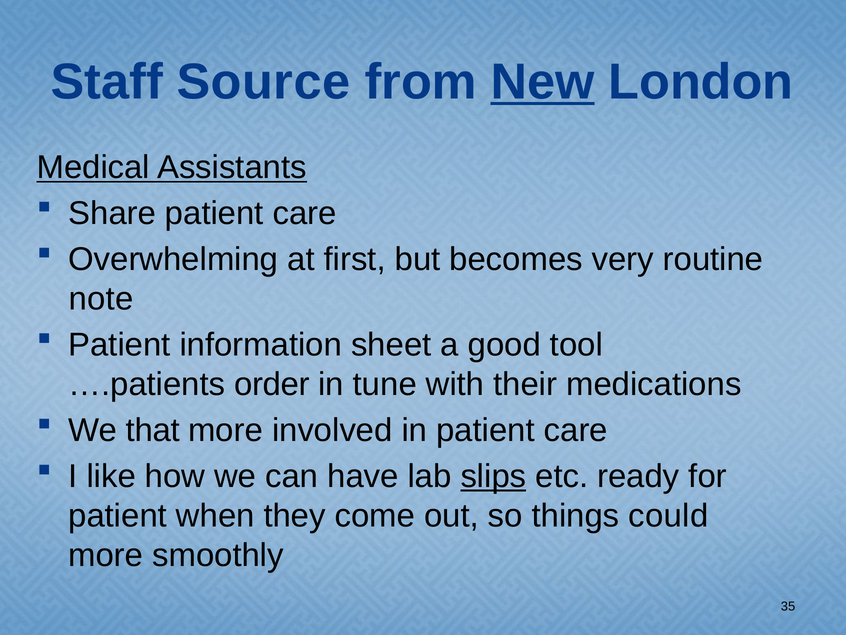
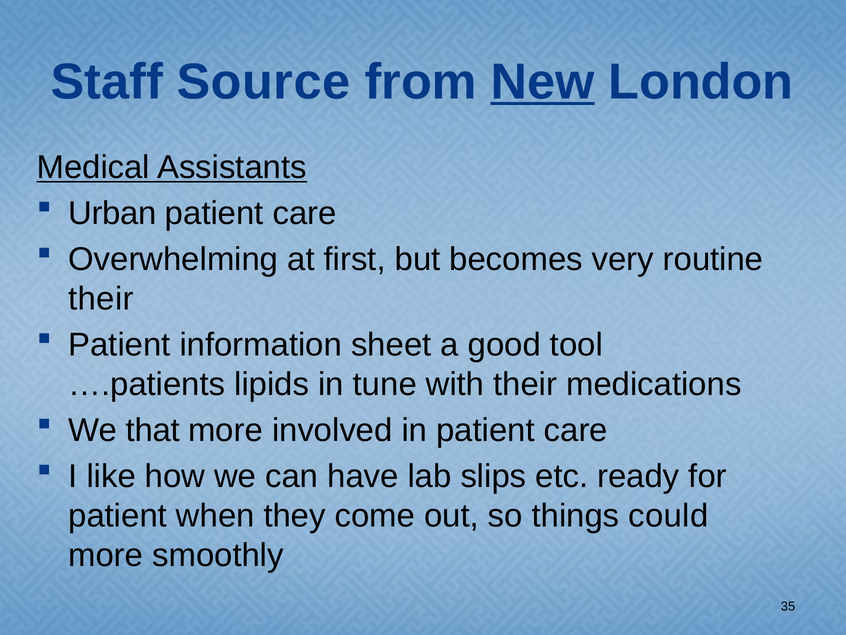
Share: Share -> Urban (112, 213)
note: note -> their (101, 299)
order: order -> lipids (272, 384)
slips underline: present -> none (493, 476)
